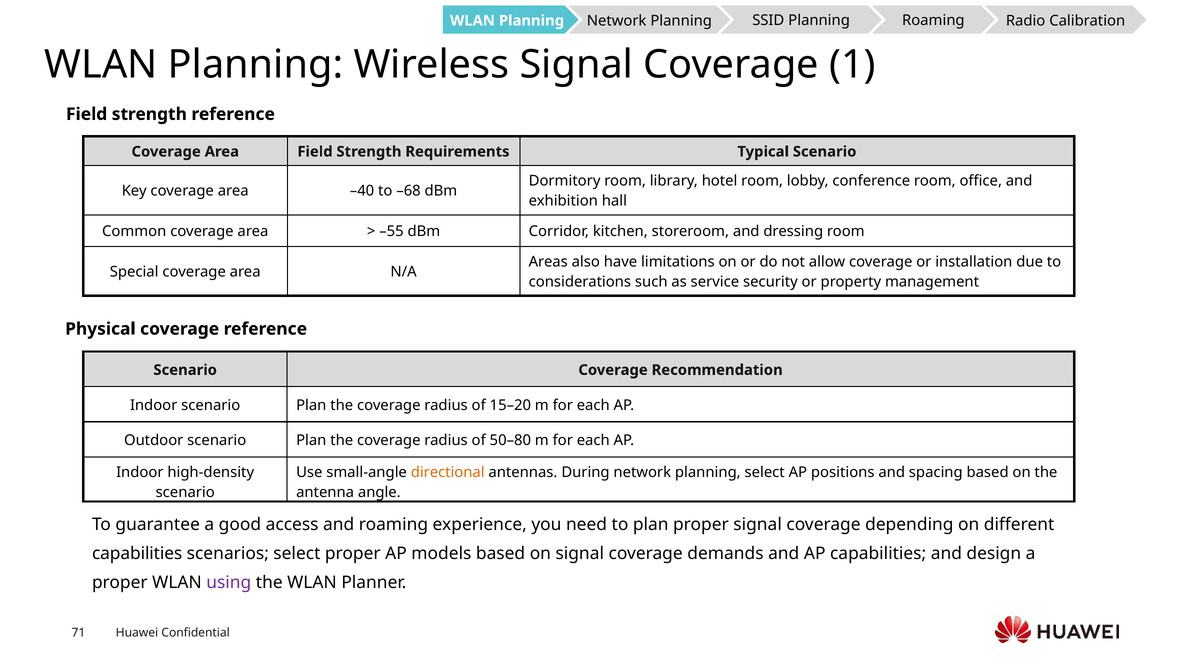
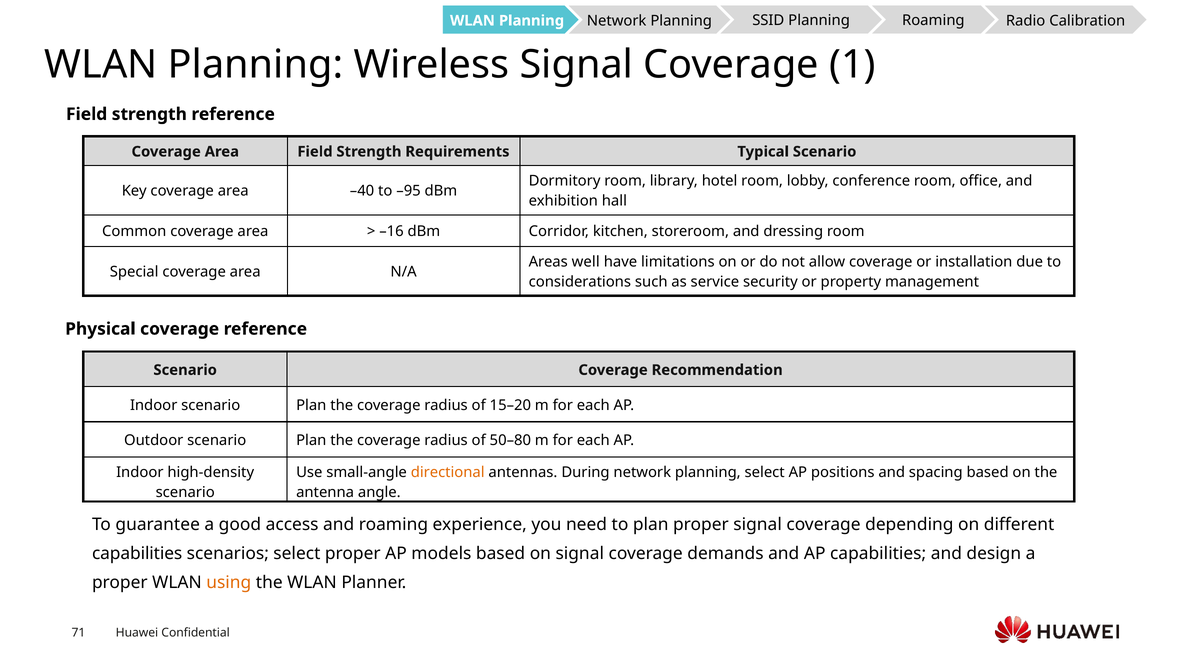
–68: –68 -> –95 (409, 191)
–55: –55 -> –16 (391, 232)
also: also -> well (586, 262)
using colour: purple -> orange (229, 583)
